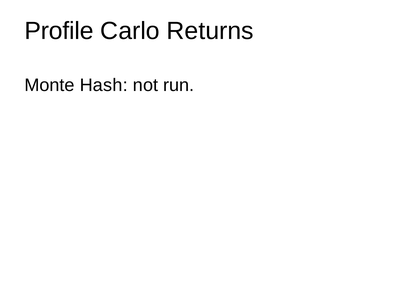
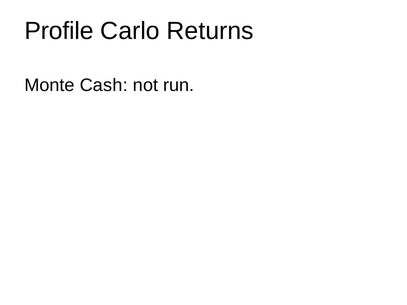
Hash: Hash -> Cash (104, 85)
